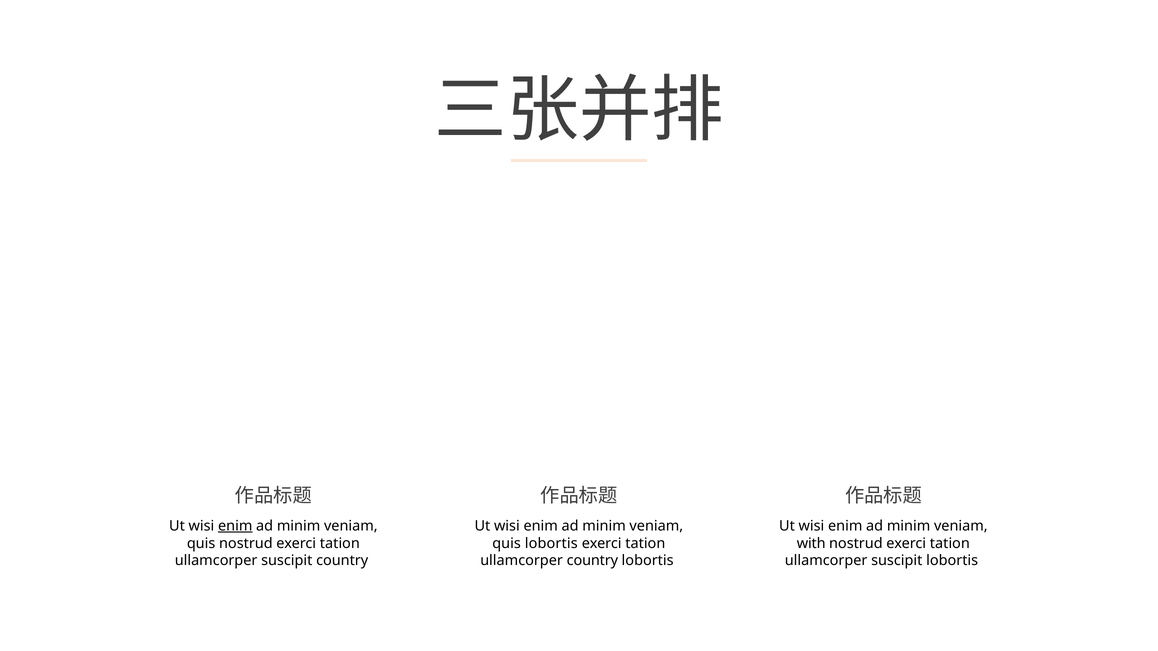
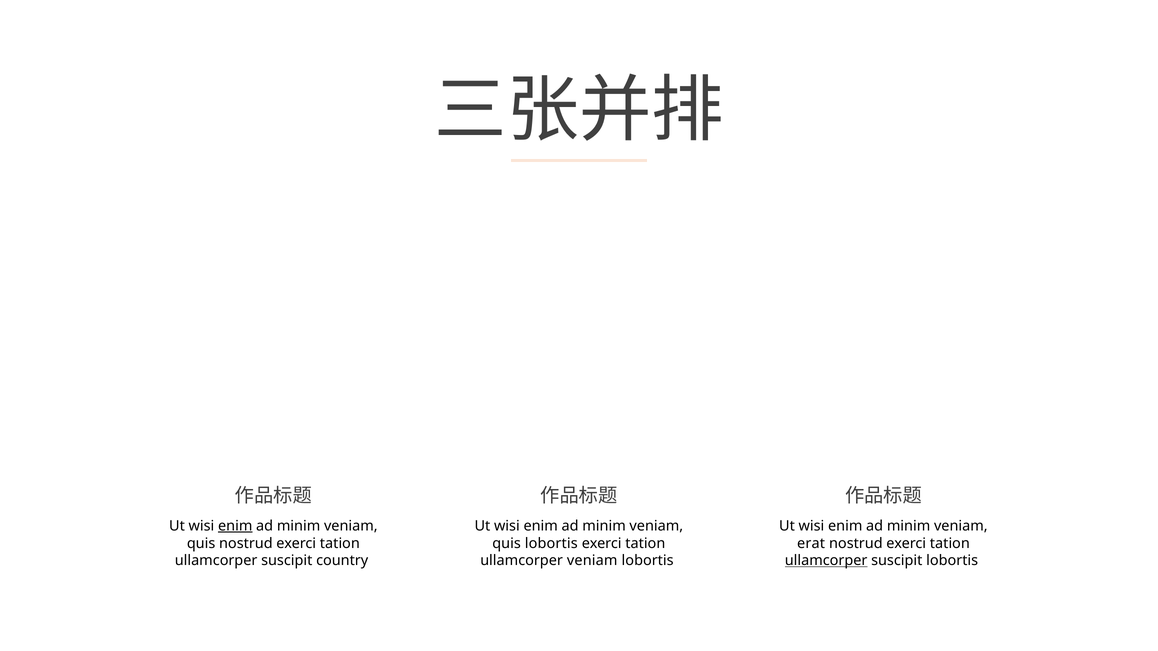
with: with -> erat (811, 544)
ullamcorper country: country -> veniam (592, 561)
ullamcorper underline: none -> present (826, 561)
